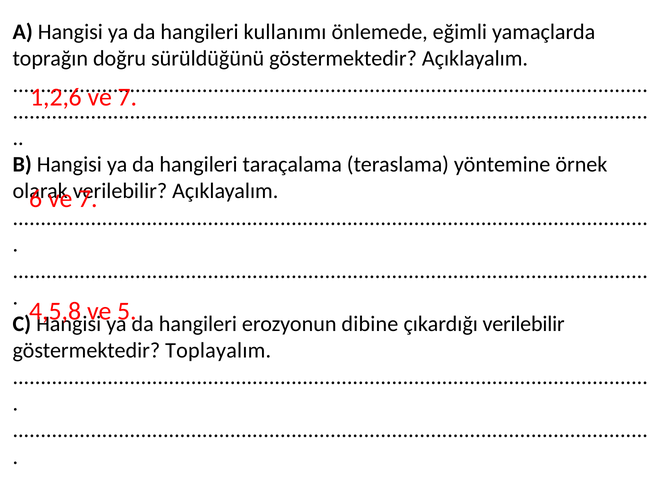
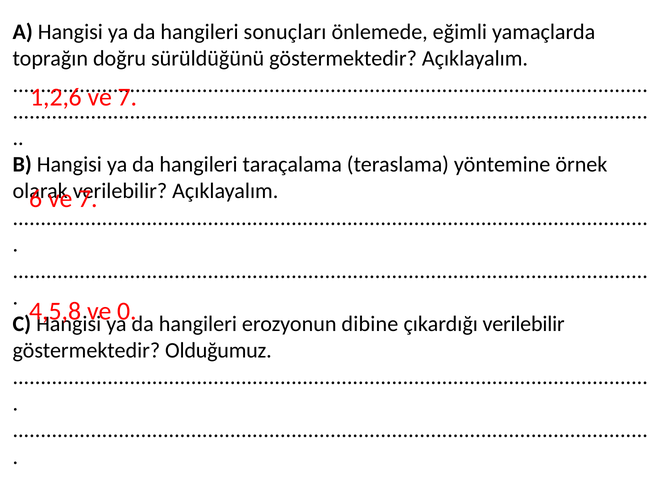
kullanımı: kullanımı -> sonuçları (285, 32)
5: 5 -> 0 (127, 311)
Toplayalım: Toplayalım -> Olduğumuz (218, 350)
